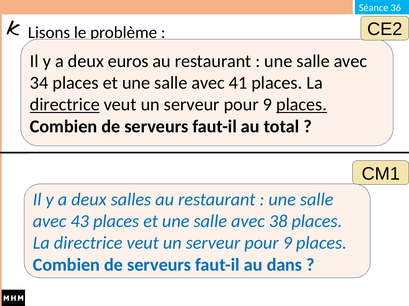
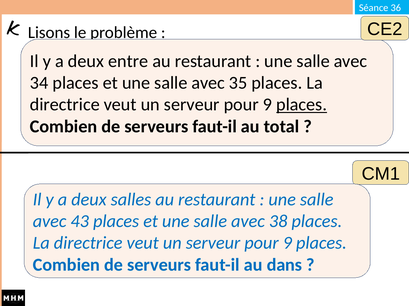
euros: euros -> entre (128, 61)
41: 41 -> 35 (238, 83)
directrice underline: present -> none (65, 105)
